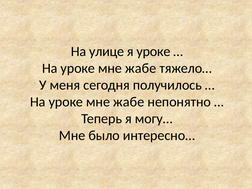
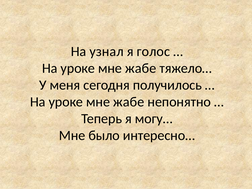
улице: улице -> узнал (107, 52)
я уроке: уроке -> голос (153, 52)
